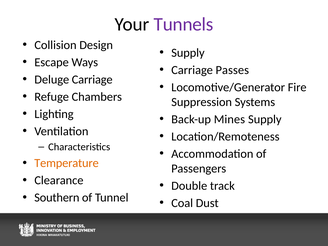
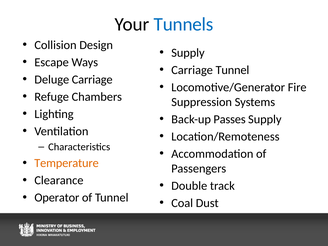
Tunnels colour: purple -> blue (184, 24)
Carriage Passes: Passes -> Tunnel (232, 70)
Mines: Mines -> Passes (230, 119)
Southern: Southern -> Operator (57, 198)
